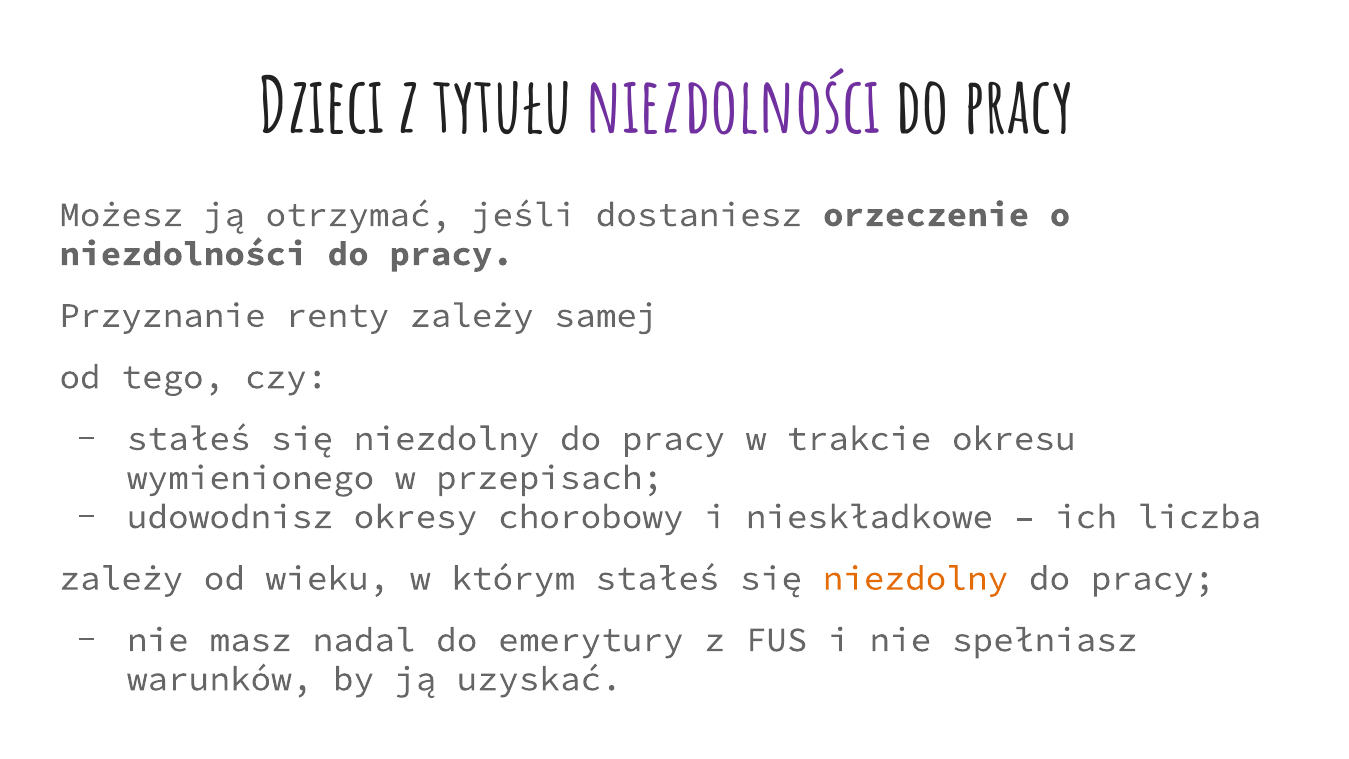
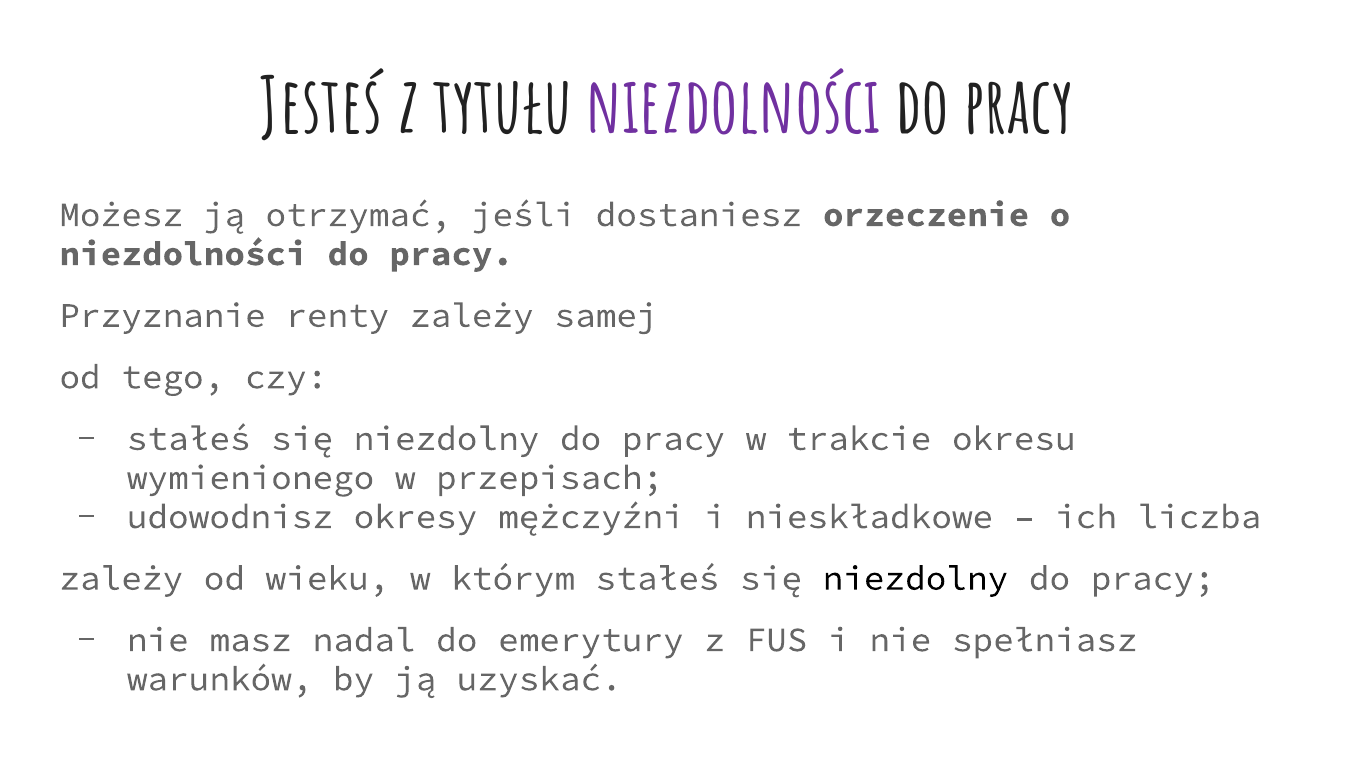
Dzieci: Dzieci -> Jesteś (321, 108)
chorobowy: chorobowy -> mężczyźni (591, 517)
niezdolny colour: orange -> black (915, 578)
